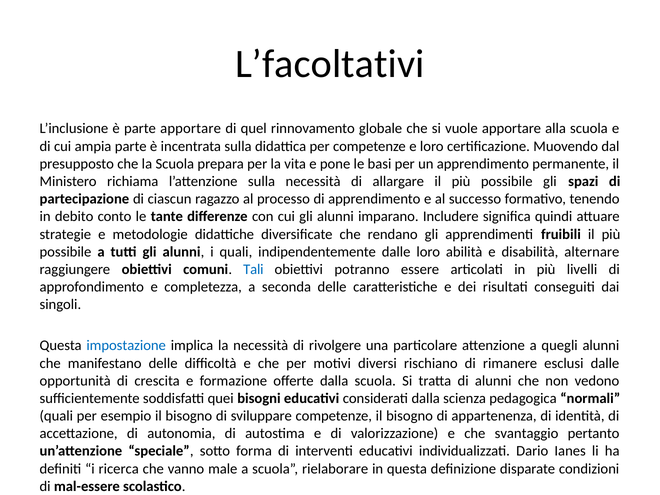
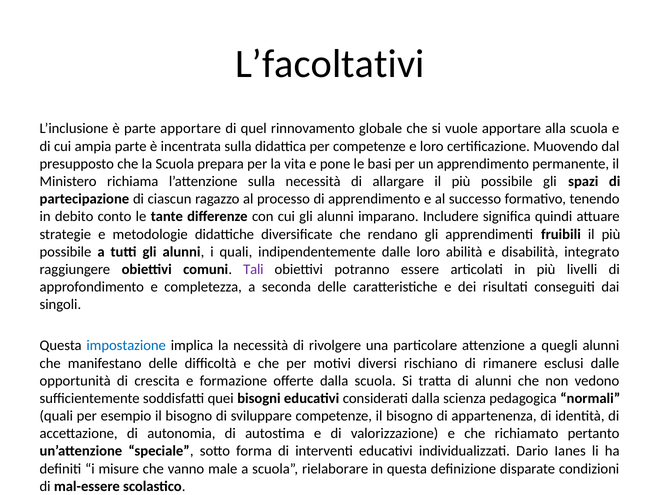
alternare: alternare -> integrato (592, 252)
Tali colour: blue -> purple (253, 269)
svantaggio: svantaggio -> richiamato (527, 434)
ricerca: ricerca -> misure (119, 469)
